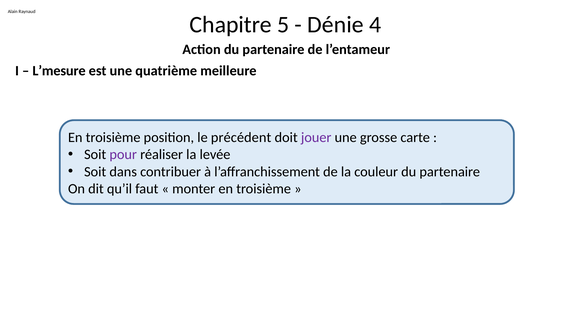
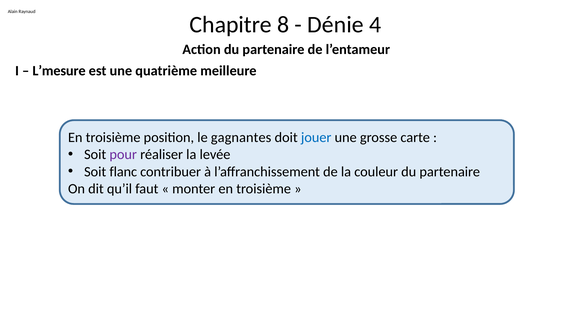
5: 5 -> 8 (283, 25)
précédent: précédent -> gagnantes (241, 137)
jouer colour: purple -> blue (316, 137)
dans: dans -> flanc (123, 172)
